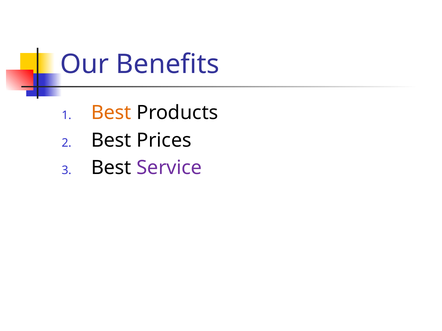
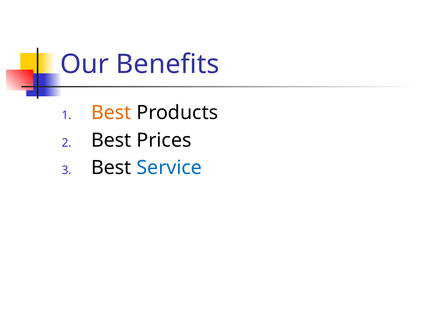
Service colour: purple -> blue (169, 168)
